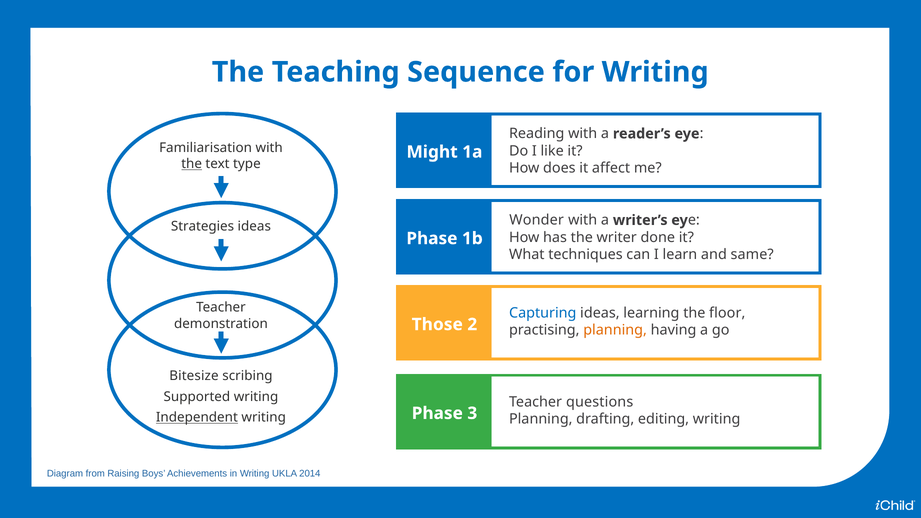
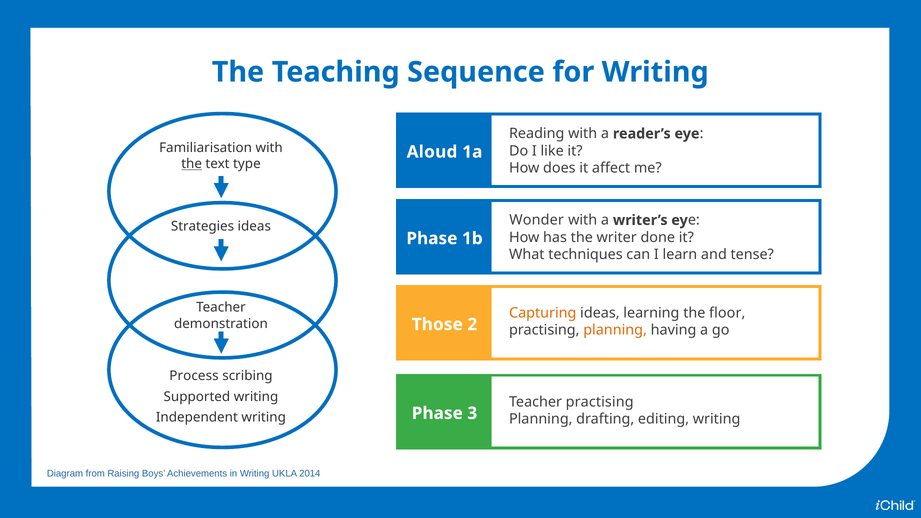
Might: Might -> Aloud (432, 152)
same: same -> tense (752, 255)
Capturing colour: blue -> orange (543, 313)
Bitesize: Bitesize -> Process (194, 376)
Teacher questions: questions -> practising (600, 402)
Independent underline: present -> none (197, 418)
